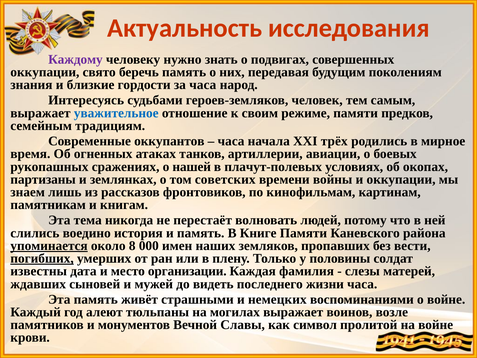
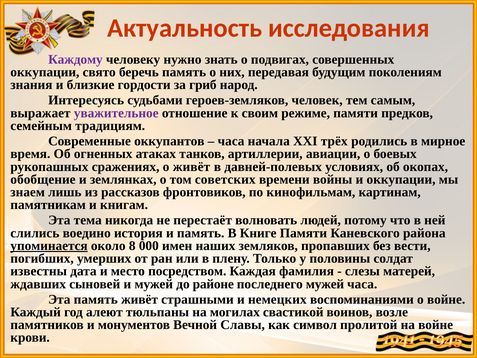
за часа: часа -> гриб (203, 85)
уважительное colour: blue -> purple (116, 113)
о нашей: нашей -> живёт (192, 167)
плачут-полевых: плачут-полевых -> давней-полевых (273, 167)
партизаны: партизаны -> обобщение (43, 179)
погибших underline: present -> none (42, 258)
организации: организации -> посредством (187, 271)
видеть: видеть -> районе (213, 284)
последнего жизни: жизни -> мужей (325, 284)
могилах выражает: выражает -> свастикой (293, 312)
